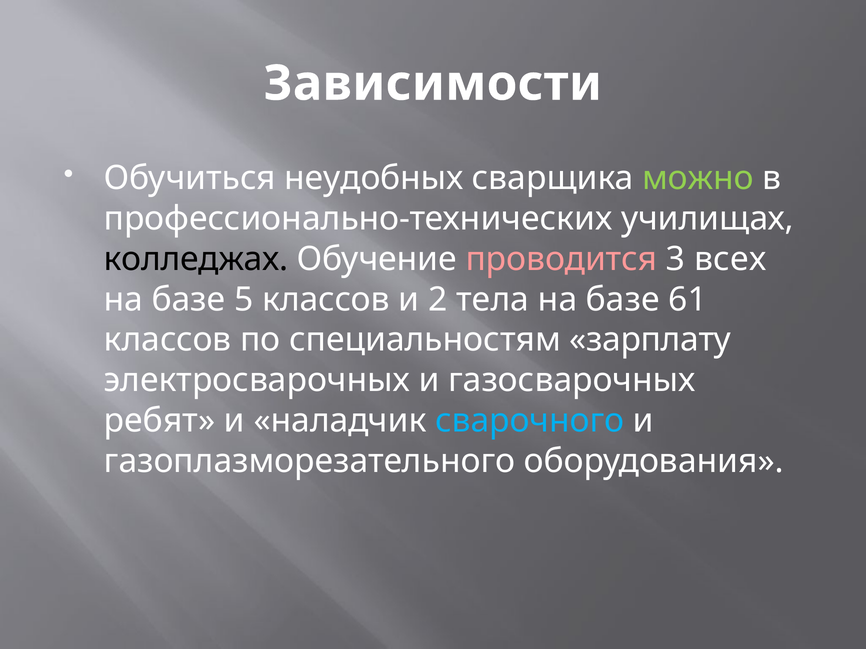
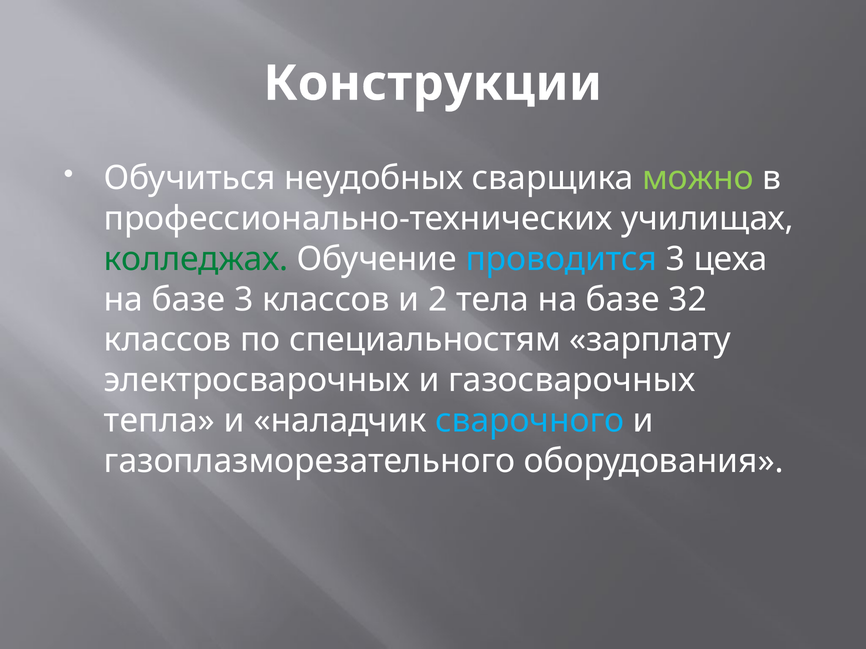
Зависимости: Зависимости -> Конструкции (433, 84)
колледжах colour: black -> green (196, 259)
проводится colour: pink -> light blue (562, 259)
всех: всех -> цеха (731, 259)
базе 5: 5 -> 3 (244, 300)
61: 61 -> 32 (688, 300)
ребят: ребят -> тепла (159, 421)
